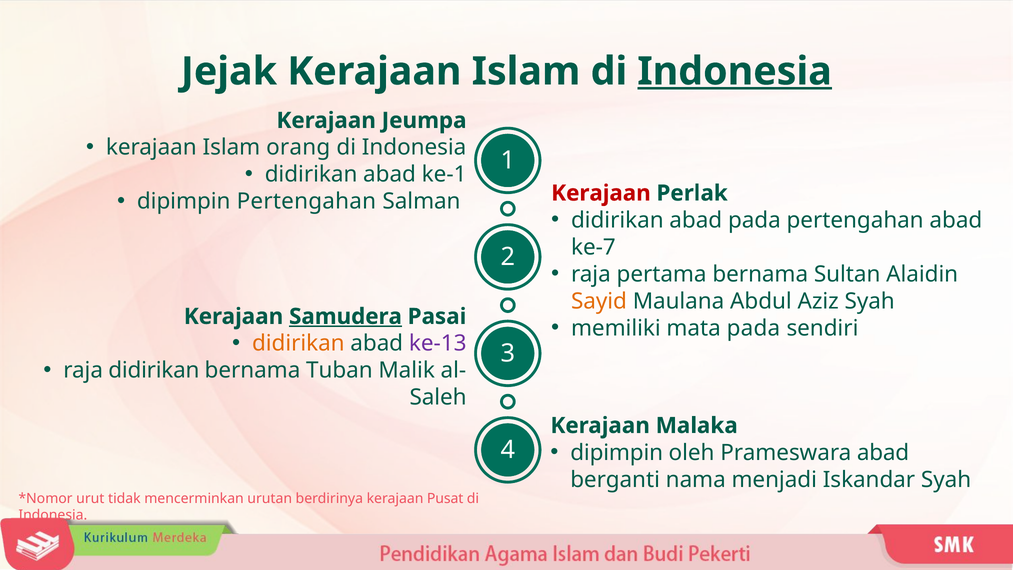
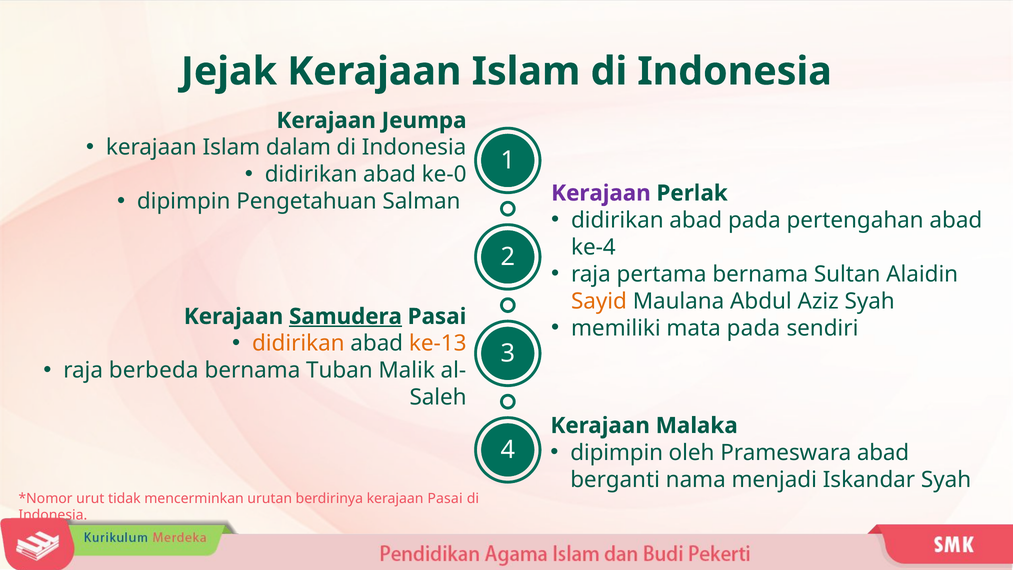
Indonesia underline: present -> none (735, 71)
orang: orang -> dalam (298, 147)
ke-1: ke-1 -> ke-0 (444, 174)
dipimpin Pertengahan: Pertengahan -> Pengetahuan (307, 201)
Kerajaan colour: red -> purple (601, 193)
ke-7: ke-7 -> ke-4 (593, 247)
ke-13 colour: purple -> orange (438, 343)
raja didirikan: didirikan -> berbeda (154, 370)
kerajaan Pusat: Pusat -> Pasai (445, 498)
